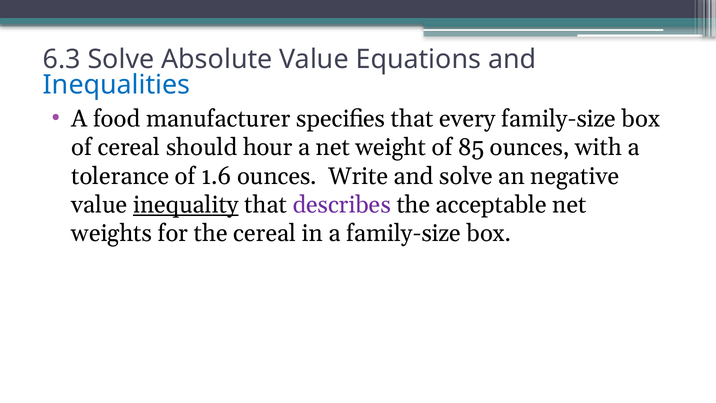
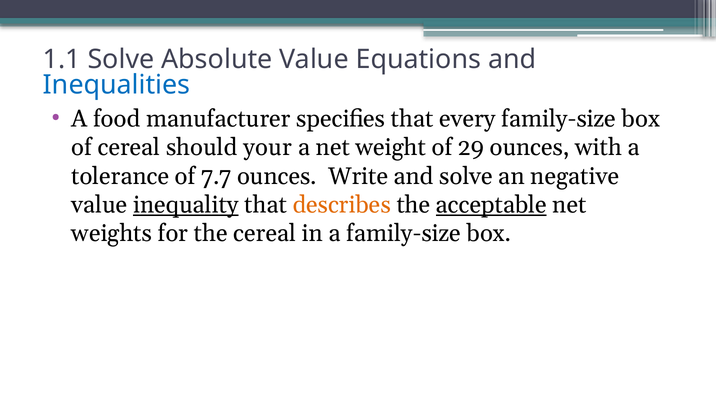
6.3: 6.3 -> 1.1 (62, 59)
hour: hour -> your (268, 147)
85: 85 -> 29 (471, 147)
1.6: 1.6 -> 7.7 (216, 176)
describes colour: purple -> orange (342, 205)
acceptable underline: none -> present (491, 205)
